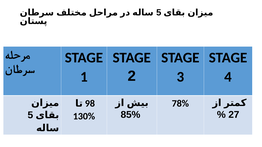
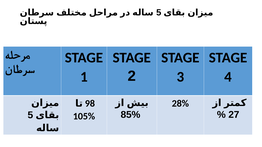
78%: 78% -> 28% (180, 104)
130%: 130% -> 105% (84, 117)
